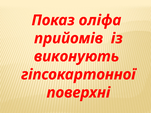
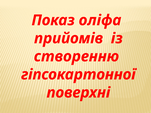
виконують: виконують -> створенню (76, 57)
